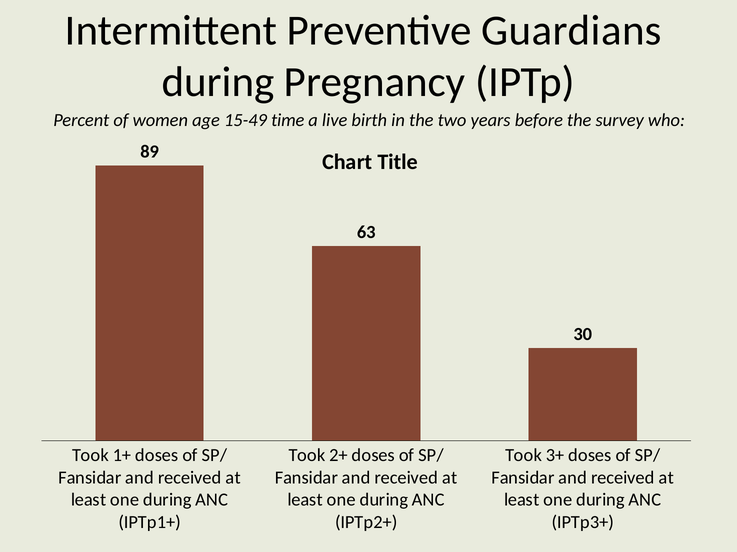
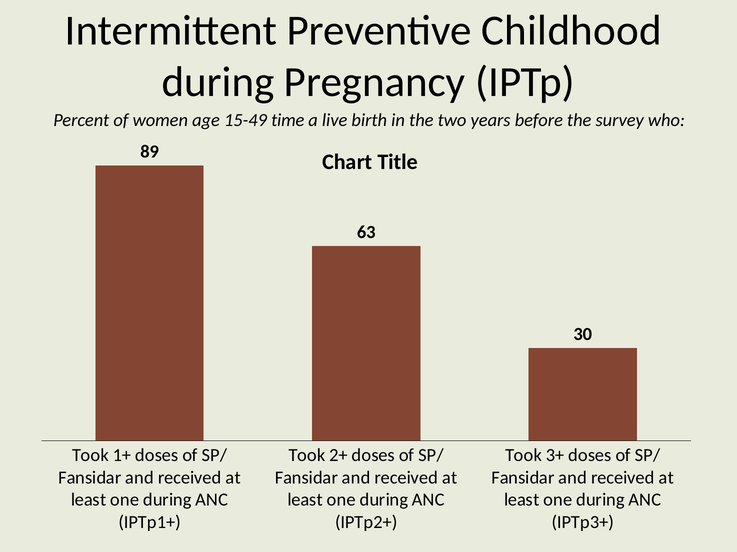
Guardians: Guardians -> Childhood (571, 31)
